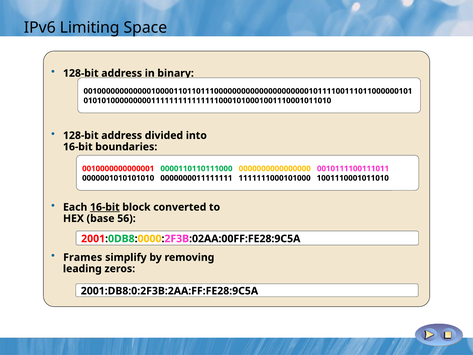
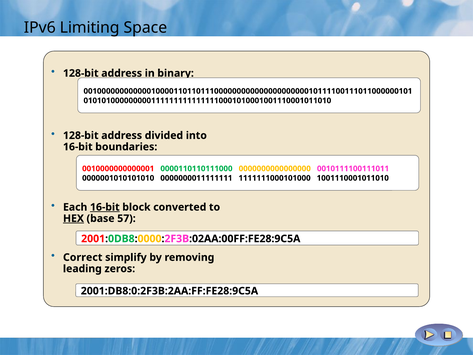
HEX underline: none -> present (73, 218)
56: 56 -> 57 (126, 218)
Frames: Frames -> Correct (83, 257)
